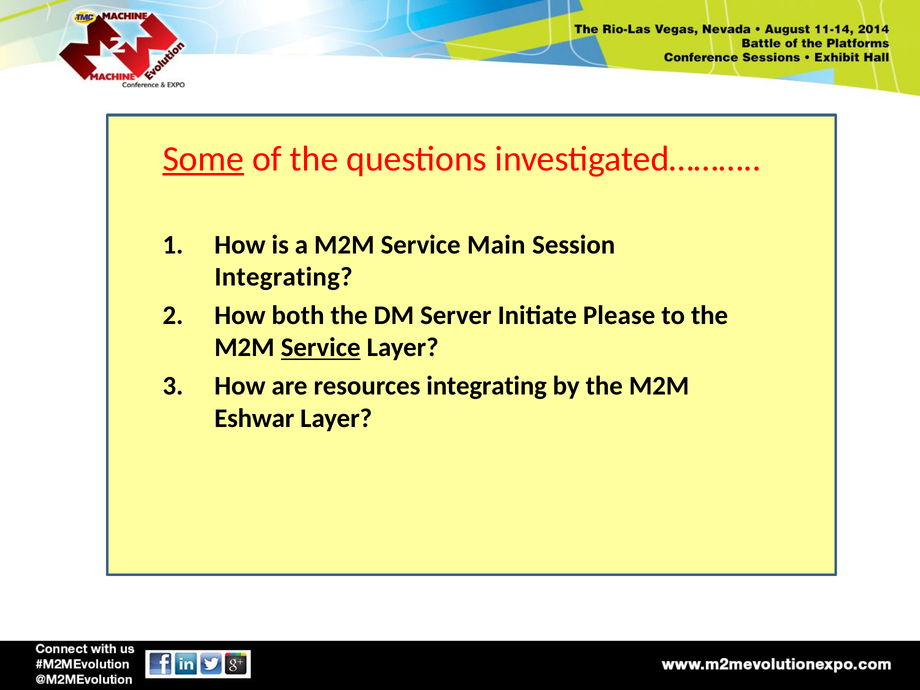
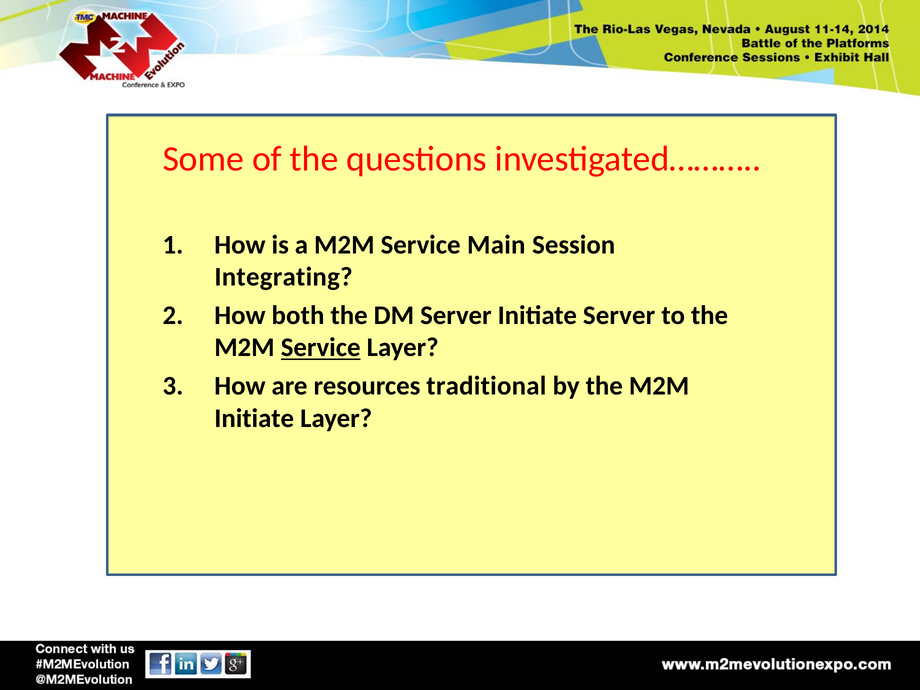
Some underline: present -> none (203, 159)
Initiate Please: Please -> Server (619, 315)
resources integrating: integrating -> traditional (486, 386)
Eshwar: Eshwar -> Initiate (254, 418)
